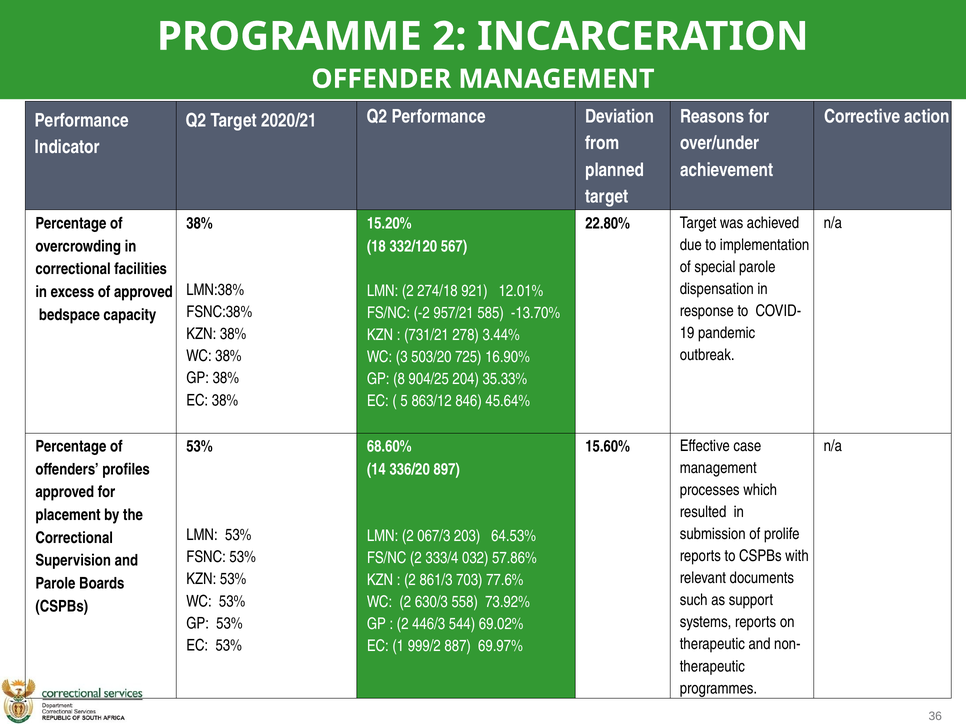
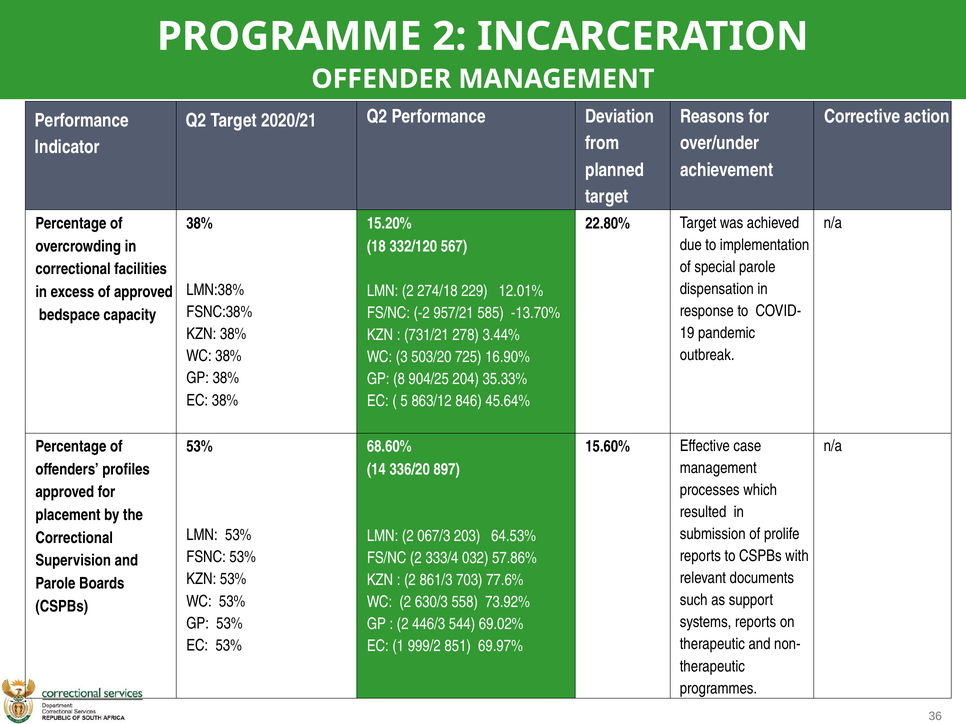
921: 921 -> 229 (474, 291)
887: 887 -> 851 (458, 647)
